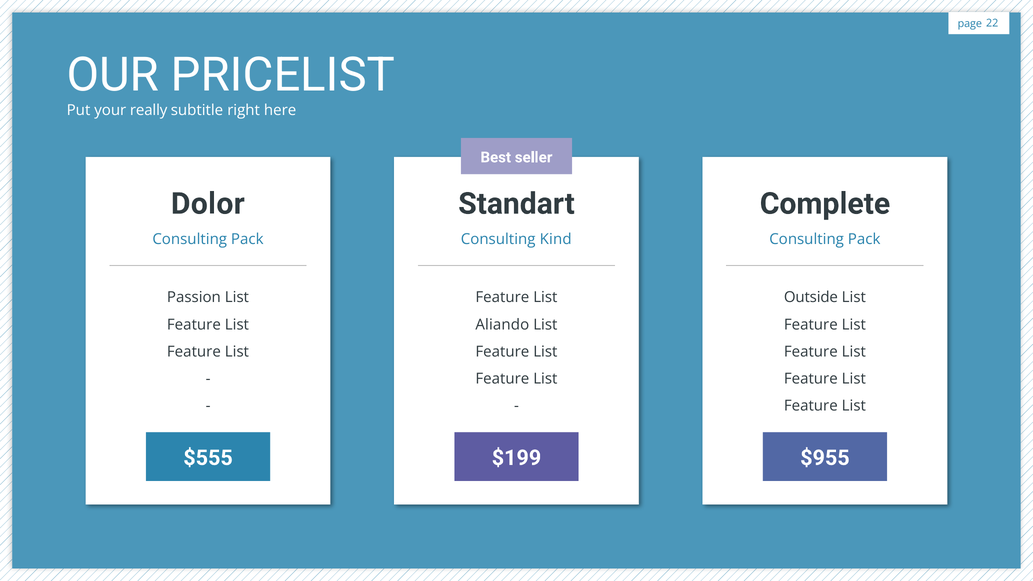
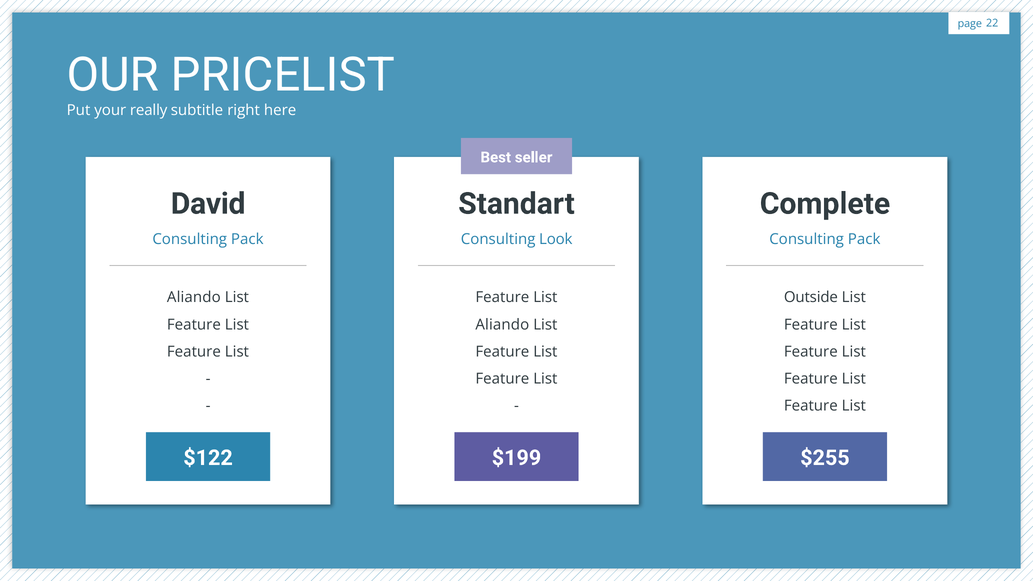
Dolor: Dolor -> David (208, 204)
Kind: Kind -> Look (556, 239)
Passion: Passion -> Aliando (194, 298)
$555: $555 -> $122 (208, 458)
$955: $955 -> $255 (825, 458)
